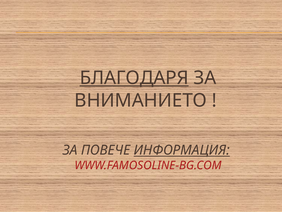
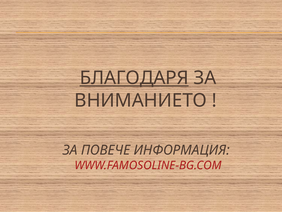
ИНФОРМАЦИЯ underline: present -> none (182, 150)
